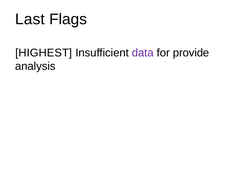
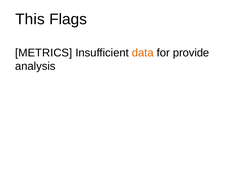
Last: Last -> This (30, 19)
HIGHEST: HIGHEST -> METRICS (44, 53)
data colour: purple -> orange (143, 53)
